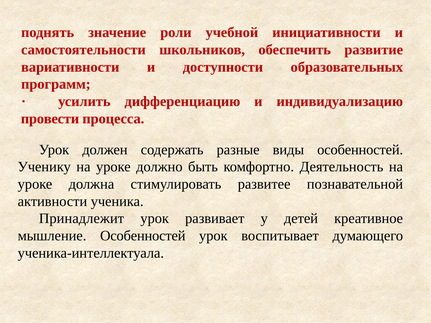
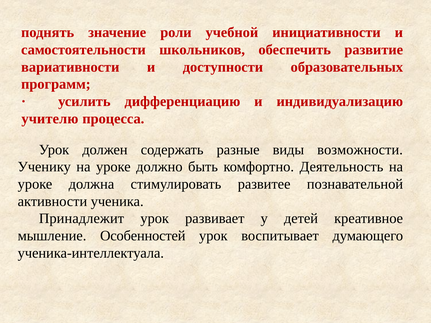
провести: провести -> учителю (50, 119)
виды особенностей: особенностей -> возможности (360, 150)
